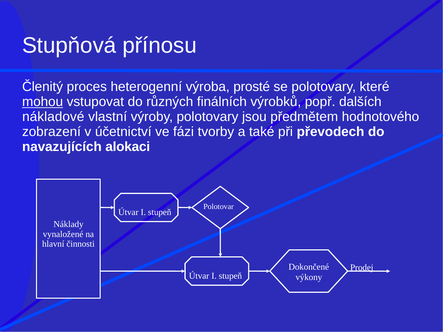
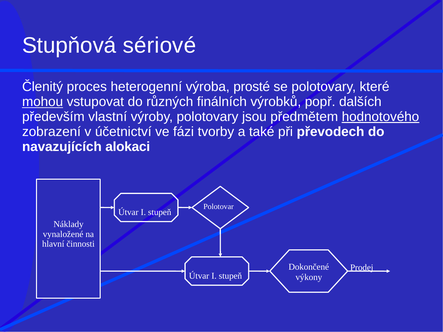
přínosu: přínosu -> sériové (159, 45)
nákladové: nákladové -> především (53, 117)
hodnotového underline: none -> present (380, 117)
